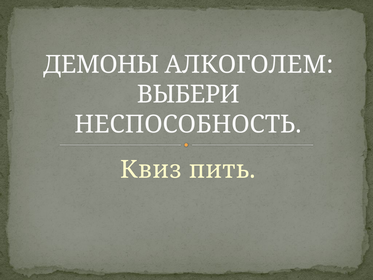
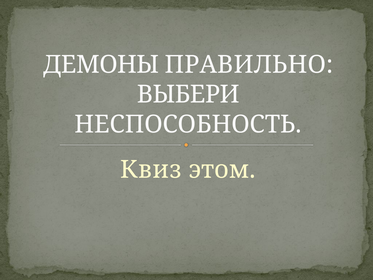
АЛКОГОЛЕМ: АЛКОГОЛЕМ -> ПРАВИЛЬНО (249, 65)
пить: пить -> этом (222, 169)
